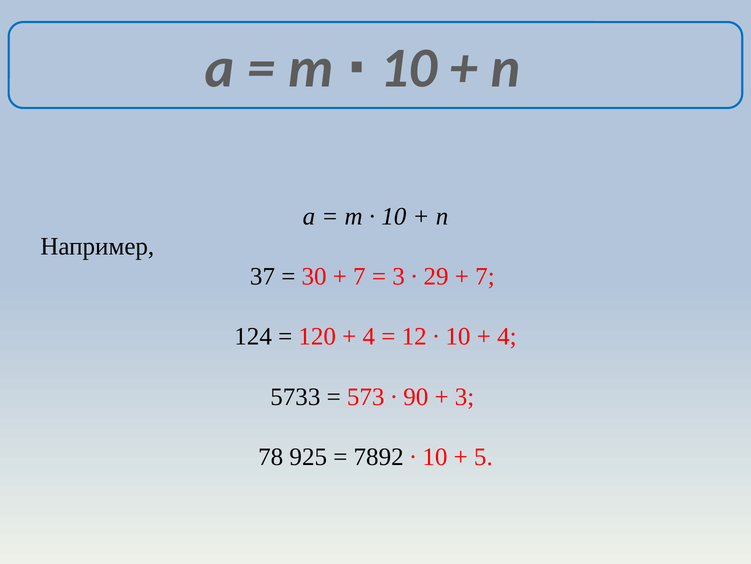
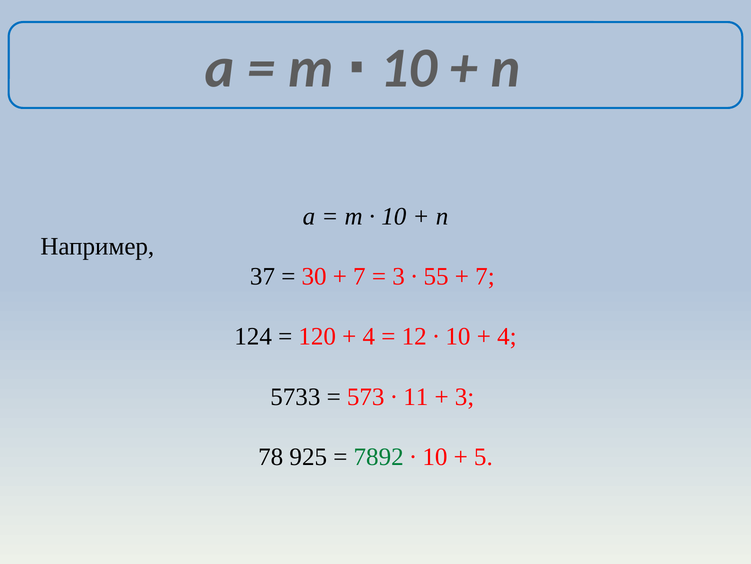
29: 29 -> 55 (436, 276)
90: 90 -> 11 (416, 396)
7892 colour: black -> green (379, 456)
